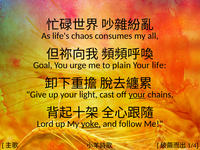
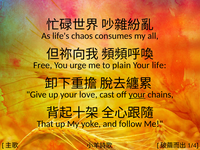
Goal: Goal -> Free (43, 65)
light: light -> love (88, 94)
Lord: Lord -> That (45, 124)
yoke underline: present -> none (91, 124)
